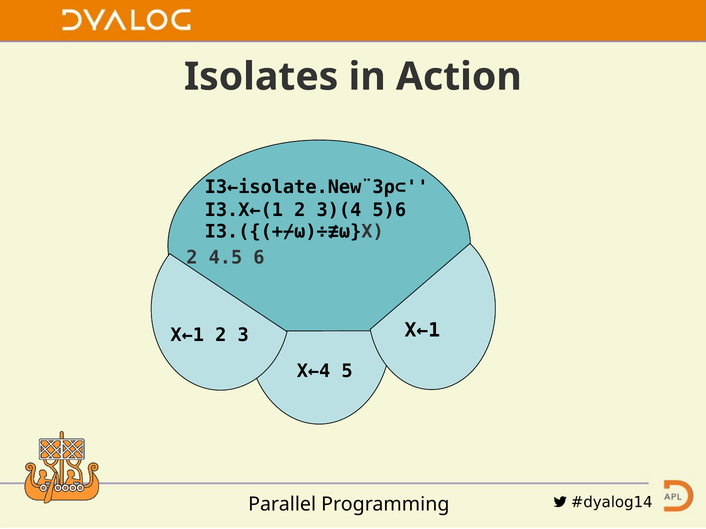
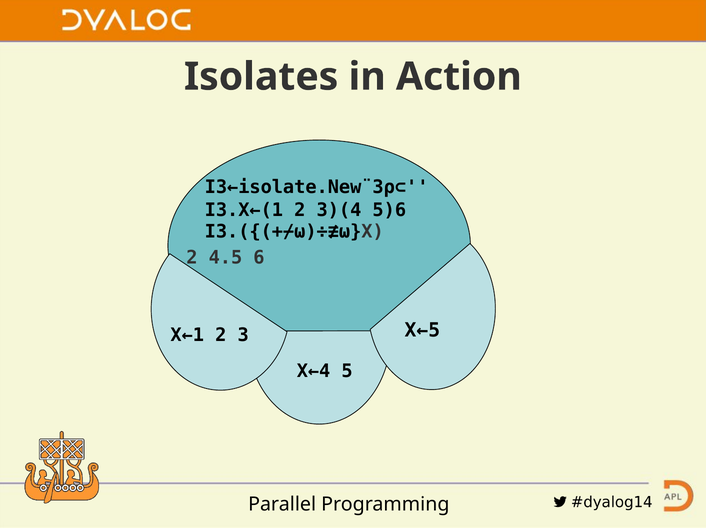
X←1: X←1 -> X←5 (422, 331)
